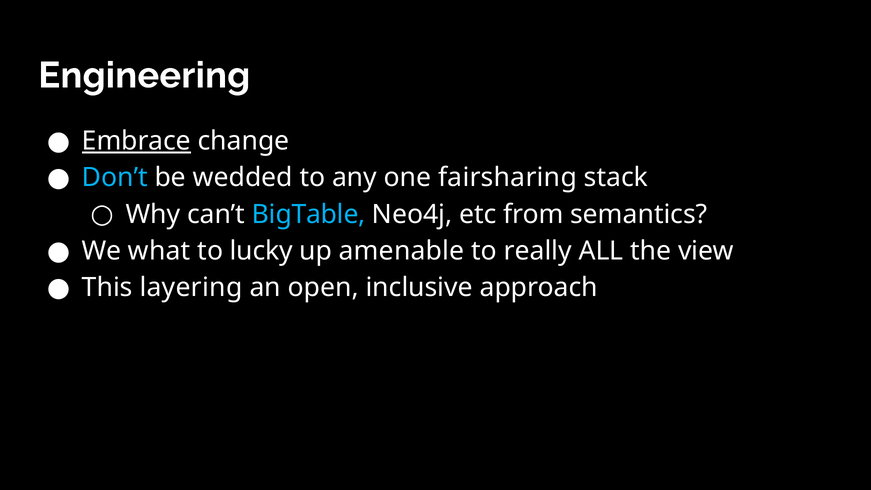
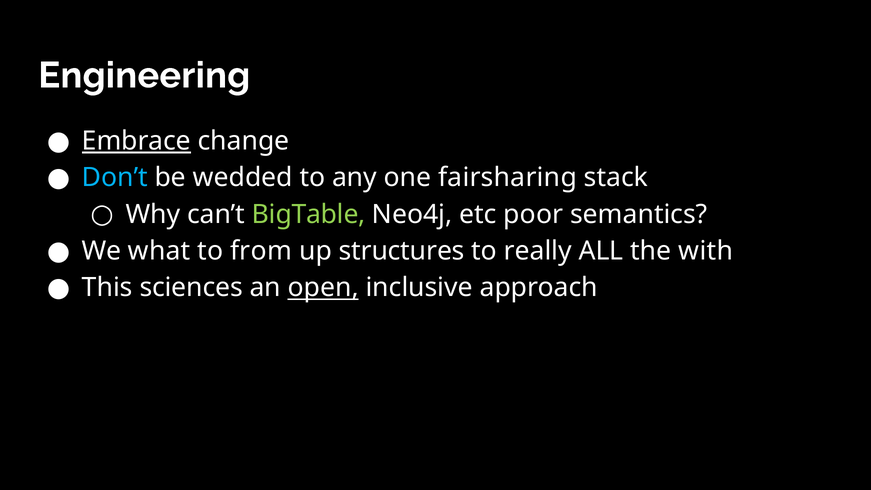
BigTable colour: light blue -> light green (309, 214)
from: from -> poor (533, 214)
lucky: lucky -> from (261, 251)
amenable: amenable -> structures (402, 251)
view: view -> with (706, 251)
layering: layering -> sciences (191, 288)
open underline: none -> present (323, 288)
